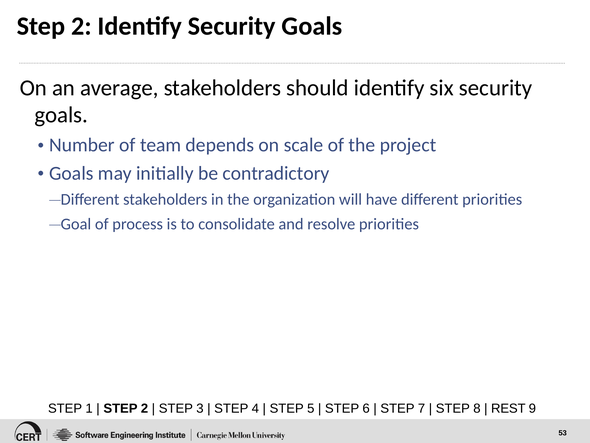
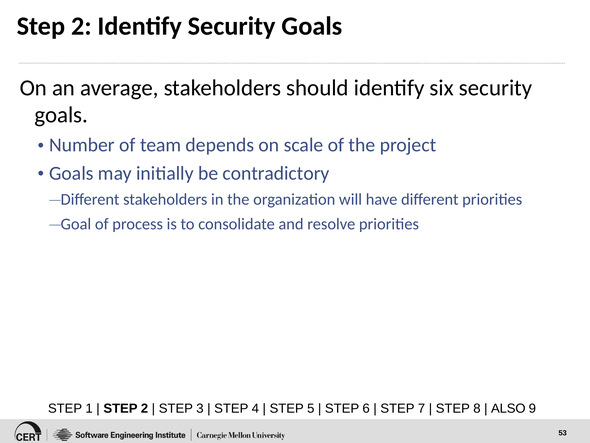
REST: REST -> ALSO (508, 408)
